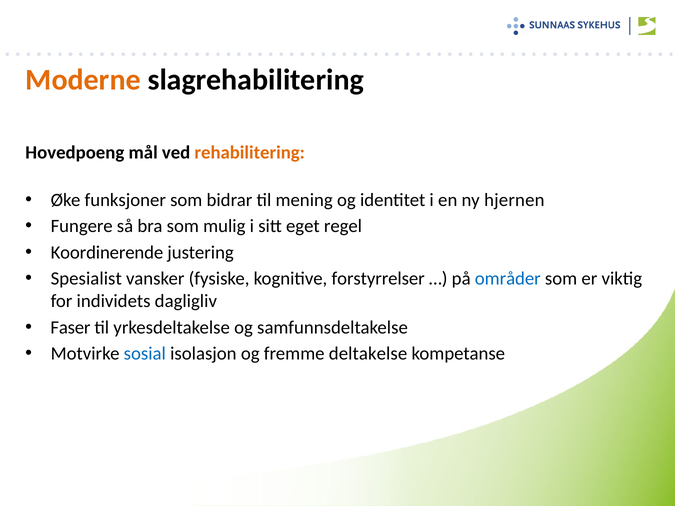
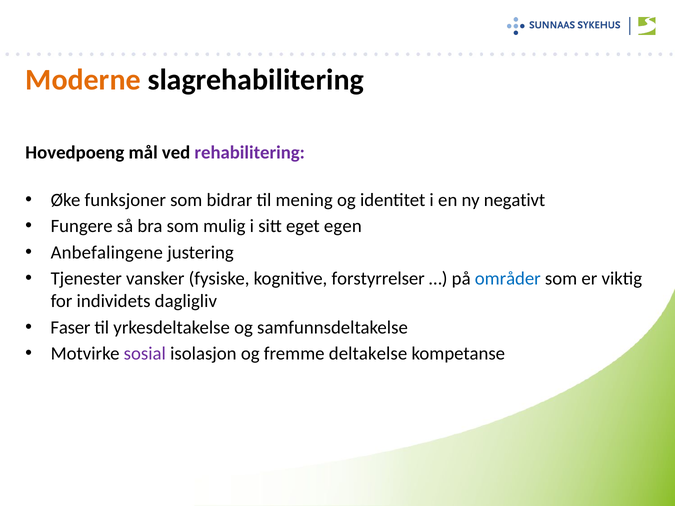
rehabilitering colour: orange -> purple (250, 153)
hjernen: hjernen -> negativt (514, 200)
regel: regel -> egen (343, 226)
Koordinerende: Koordinerende -> Anbefalingene (107, 253)
Spesialist: Spesialist -> Tjenester (86, 279)
sosial colour: blue -> purple (145, 354)
